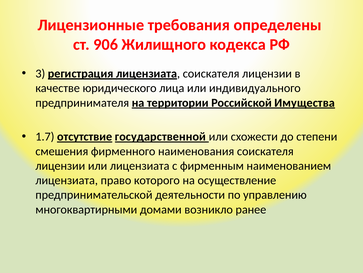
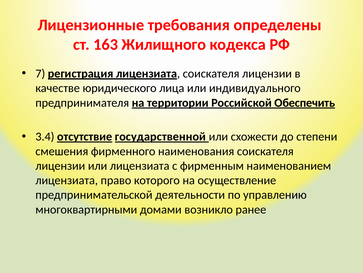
906: 906 -> 163 (106, 44)
3: 3 -> 7 (40, 73)
Имущества: Имущества -> Обеспечить (305, 102)
1.7: 1.7 -> 3.4 (45, 136)
